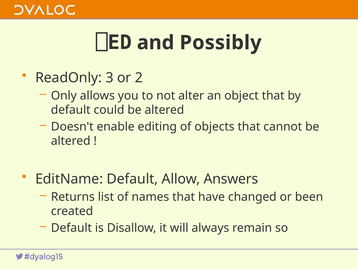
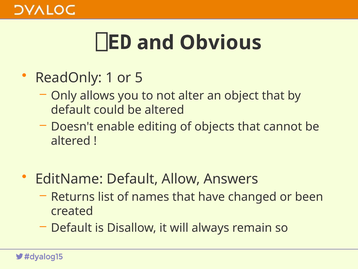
Possibly: Possibly -> Obvious (221, 43)
3: 3 -> 1 (110, 78)
2: 2 -> 5 (139, 78)
